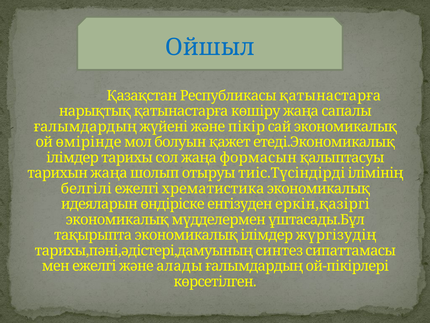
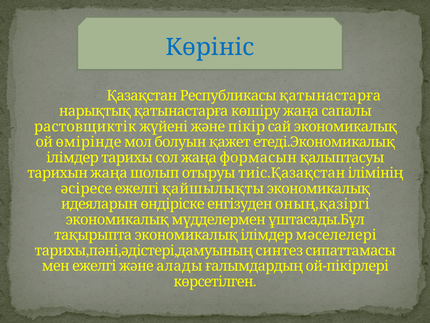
Ойшыл: Ойшыл -> Көрініс (210, 47)
ғалымдардың: ғалымдардың -> растовщиктік (85, 127)
тиіс.Түсіндірді: тиіс.Түсіндірді -> тиіс.Қазақстан (292, 173)
белгілі: белгілі -> әсіресе (86, 188)
хрематистика: хрематистика -> қайшылықты (213, 188)
еркін,қазіргі: еркін,қазіргі -> оның,қазіргі (322, 204)
жүргізудің: жүргізудің -> мәселелері (336, 235)
